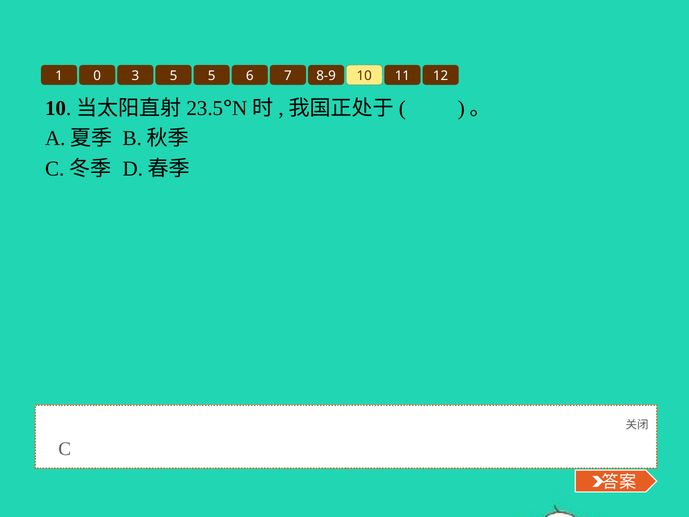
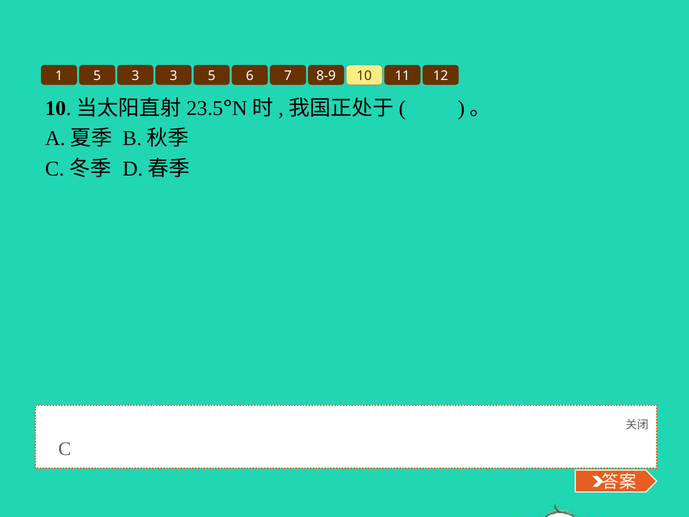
1 0: 0 -> 5 (97, 76)
3 5: 5 -> 3 (173, 76)
